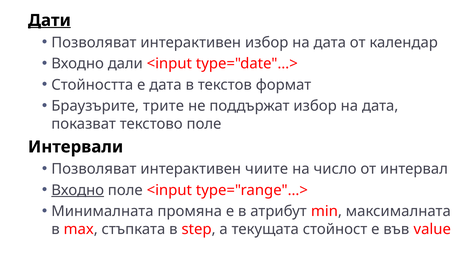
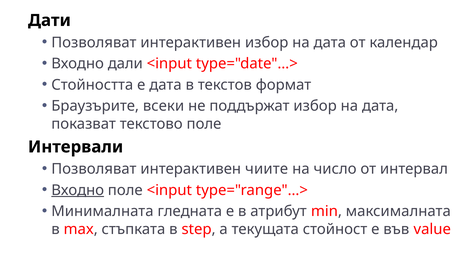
Дати underline: present -> none (49, 20)
трите: трите -> всеки (164, 106)
промяна: промяна -> гледната (190, 212)
